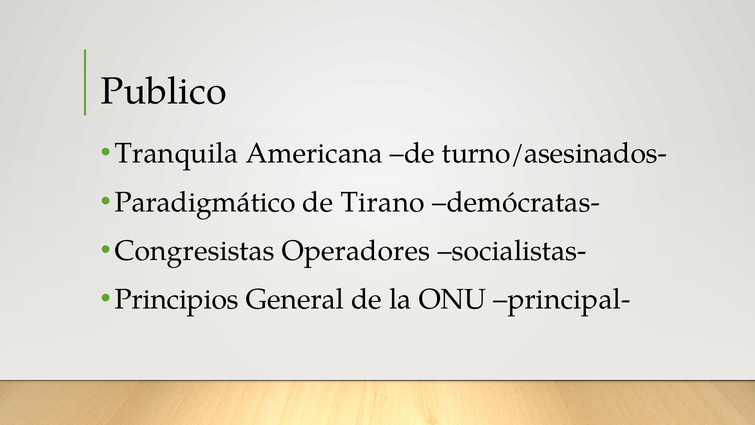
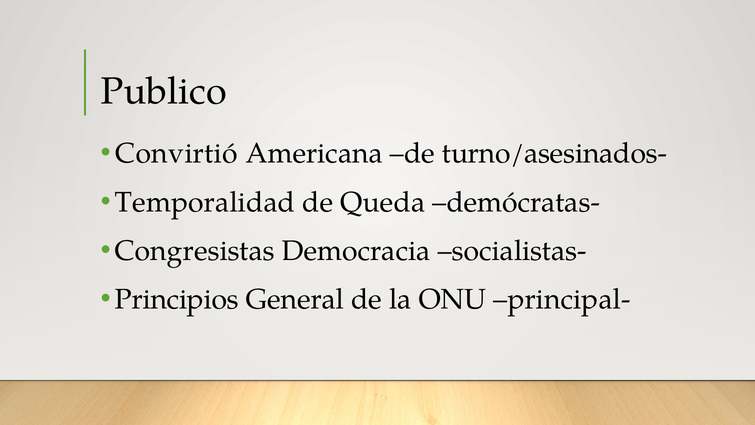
Tranquila: Tranquila -> Convirtió (177, 153)
Paradigmático: Paradigmático -> Temporalidad (205, 202)
Tirano: Tirano -> Queda (383, 202)
Operadores: Operadores -> Democracia (356, 251)
